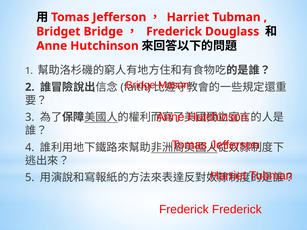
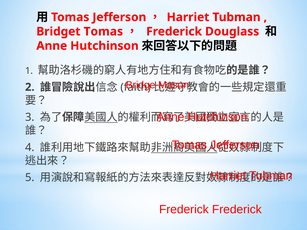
Bridget Bridge: Bridge -> Tomas (103, 32)
